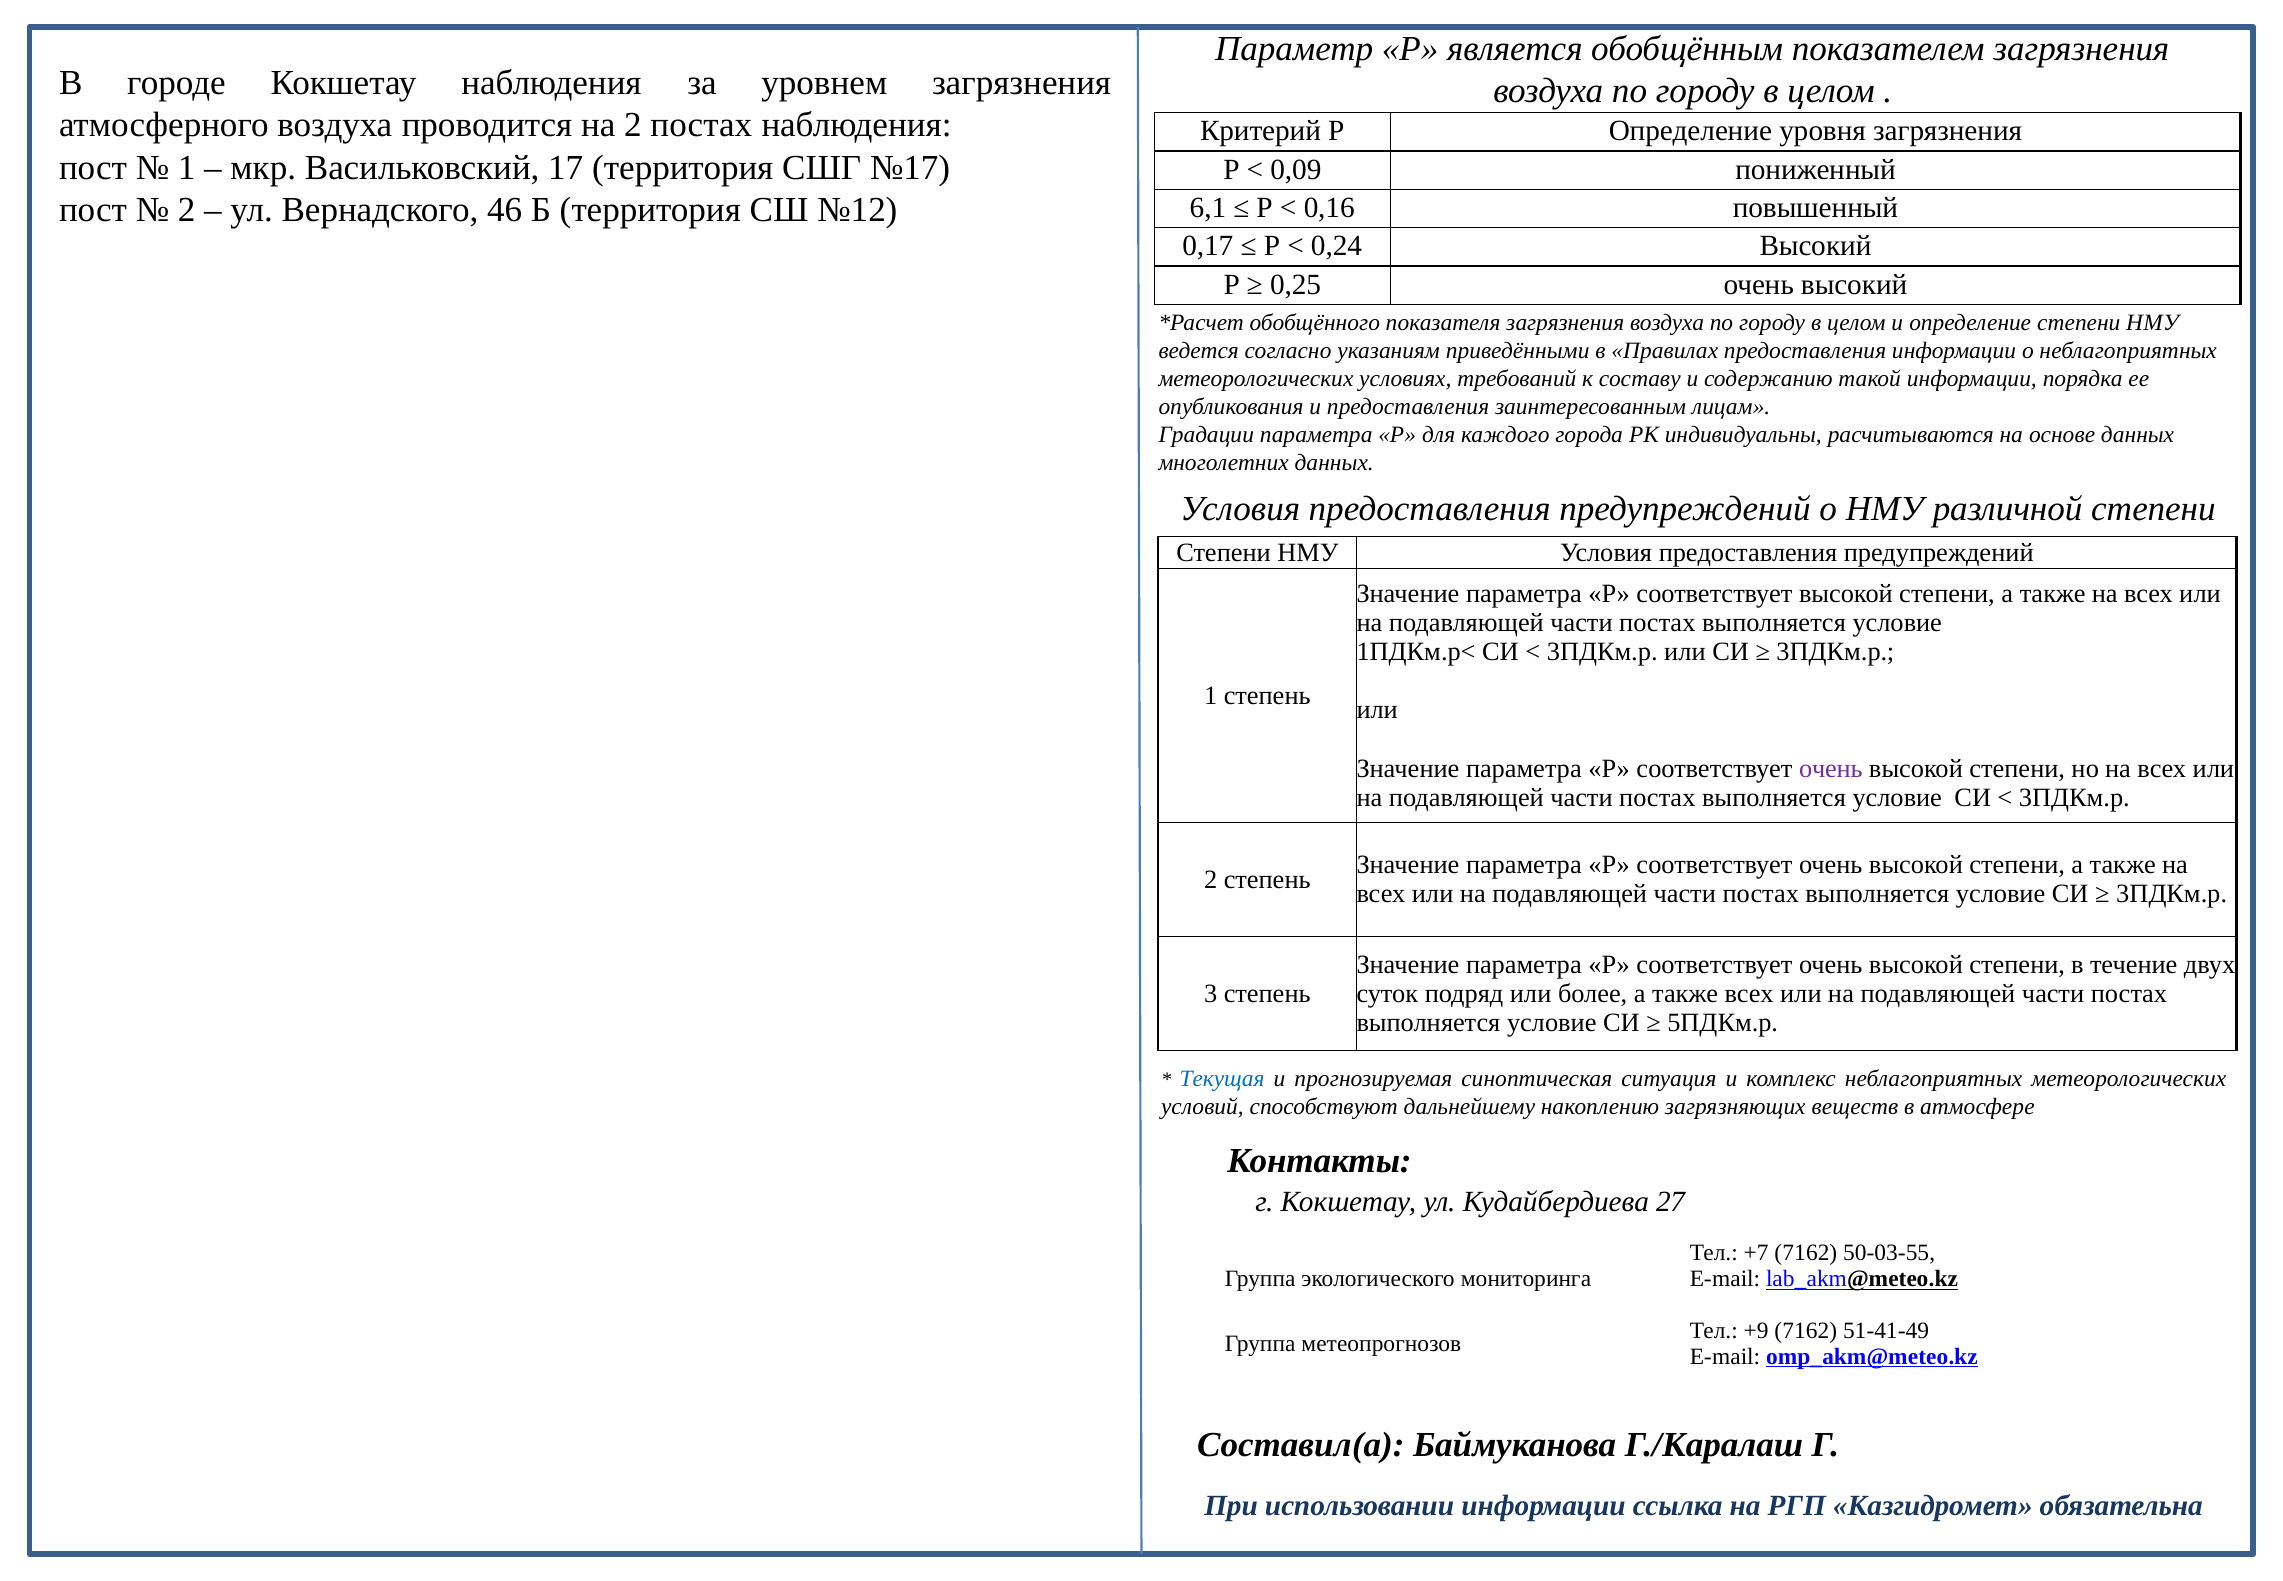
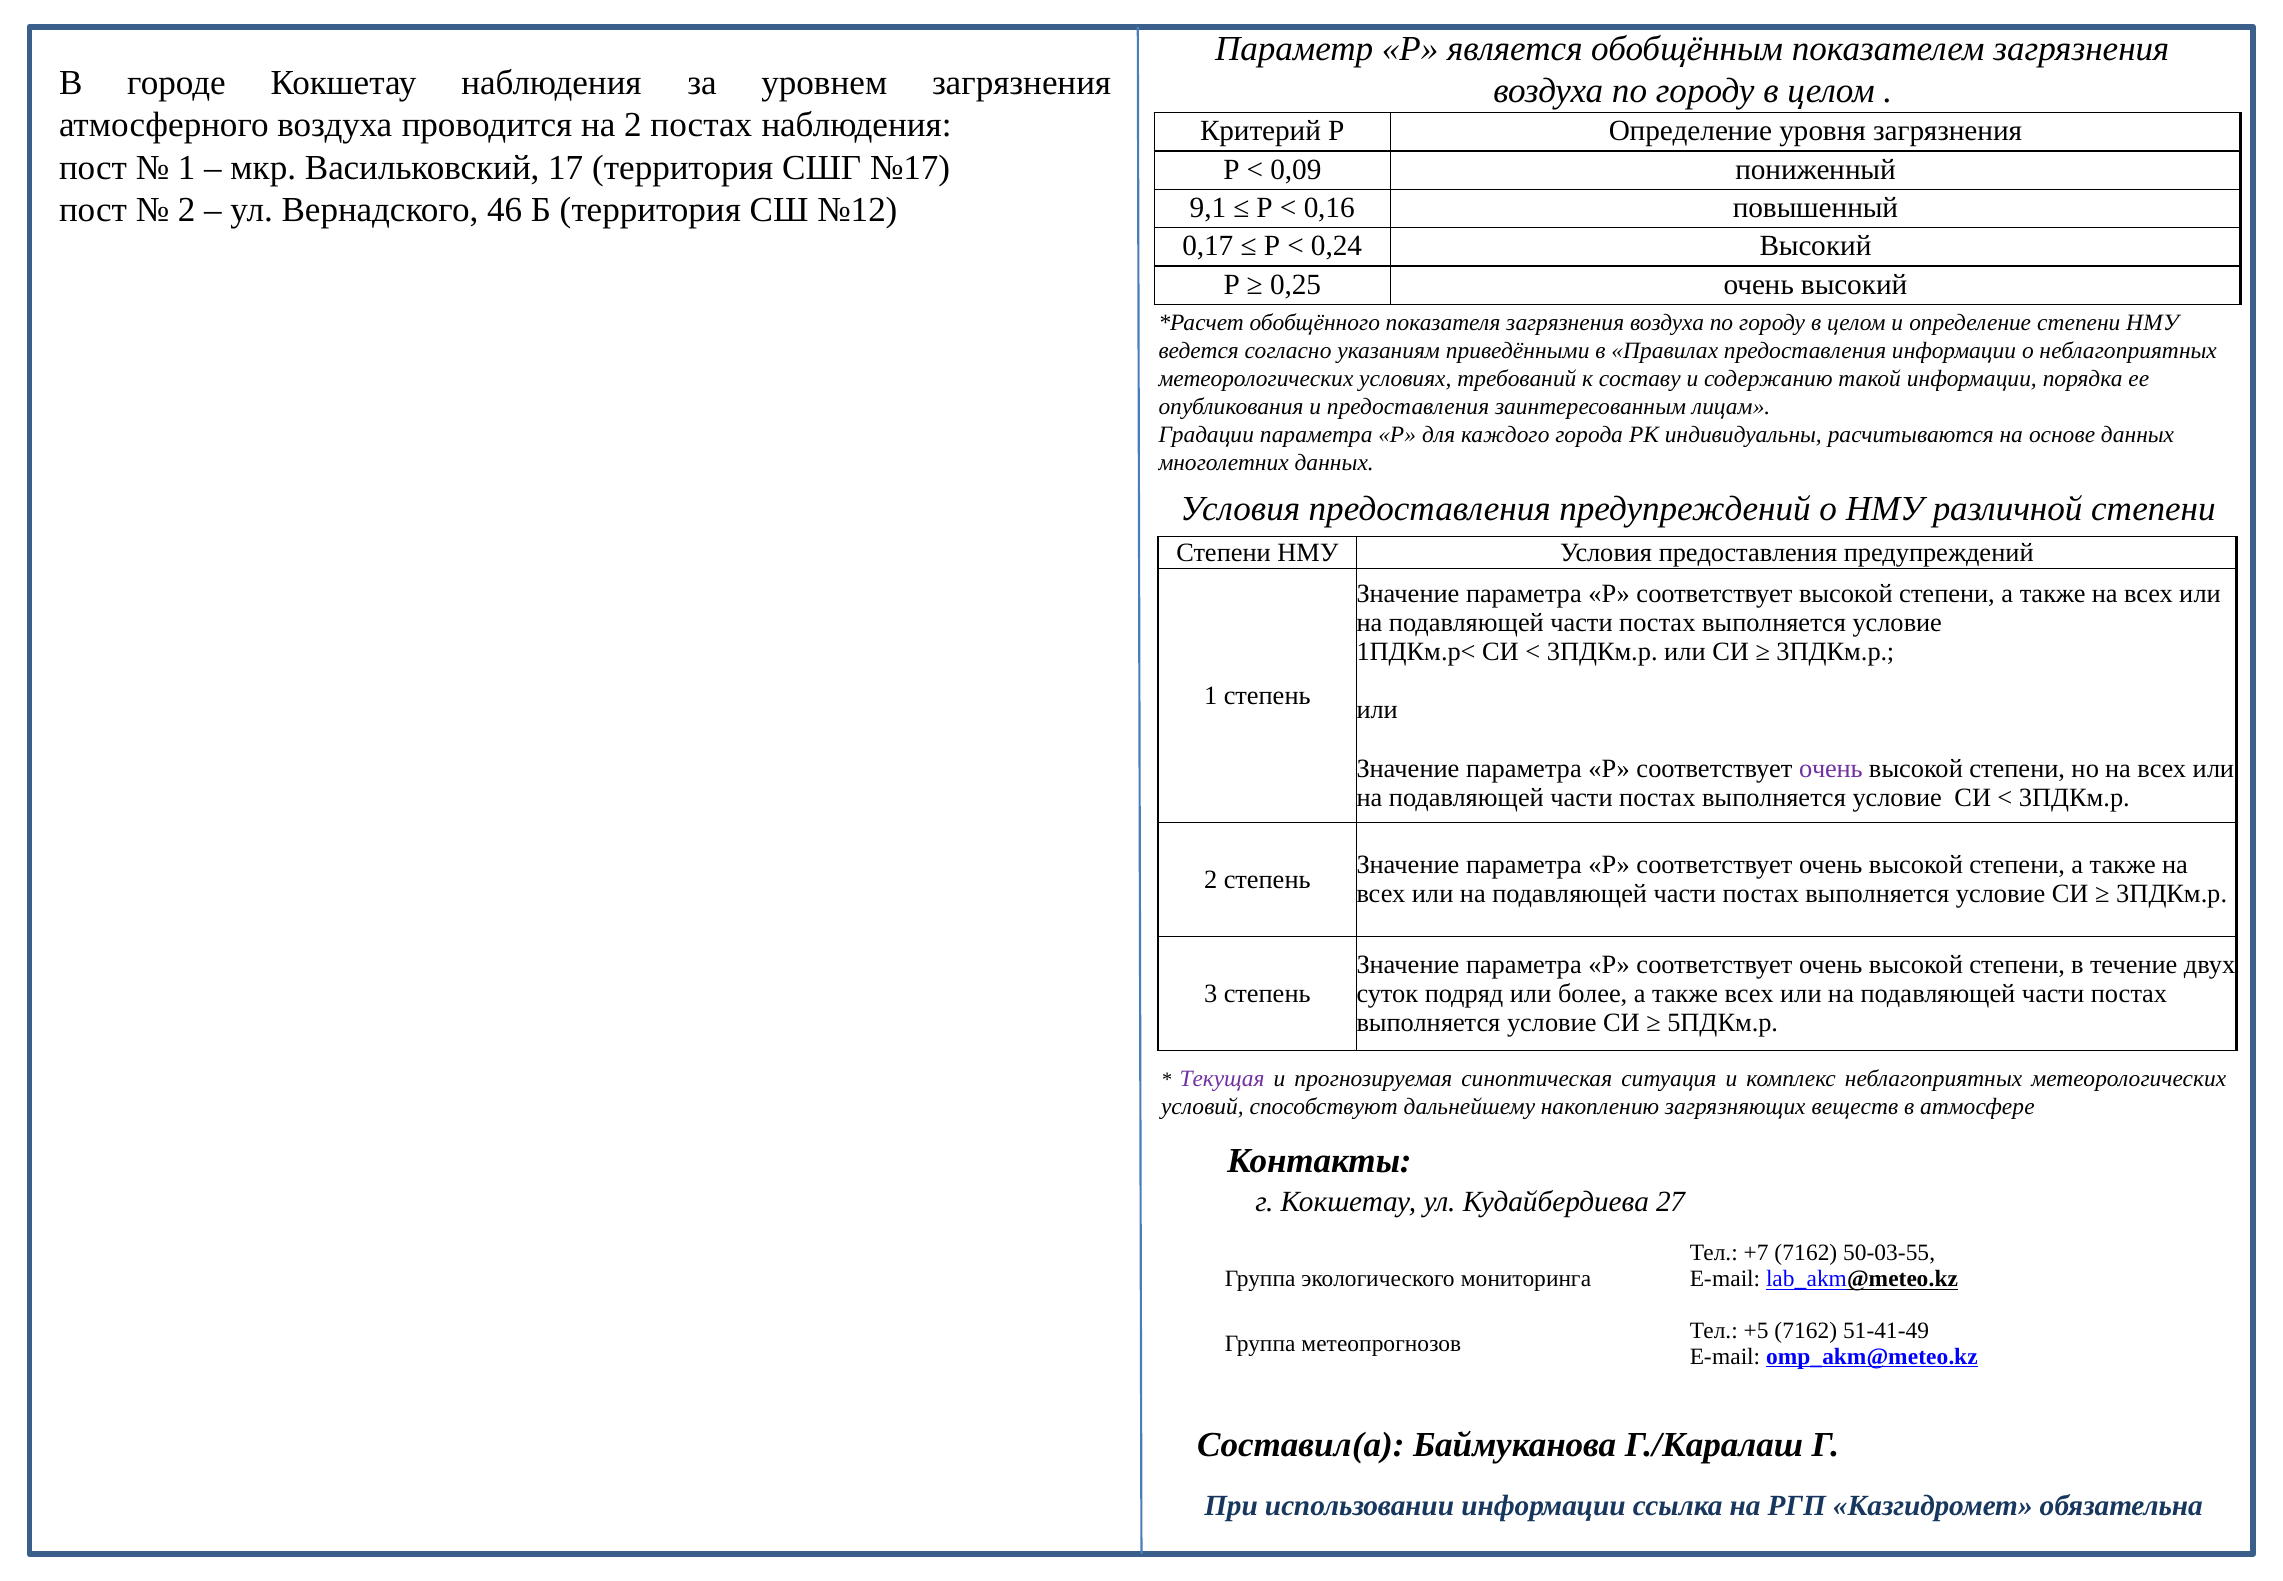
6,1: 6,1 -> 9,1 (1208, 208)
Текущая colour: blue -> purple (1222, 1078)
+9: +9 -> +5 (1756, 1330)
